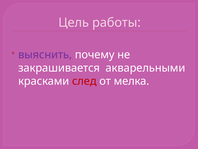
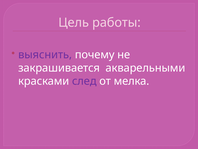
след colour: red -> purple (84, 81)
